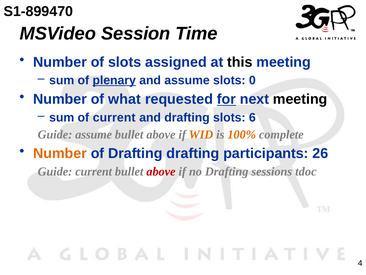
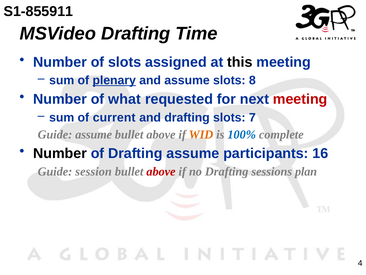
S1-899470: S1-899470 -> S1-855911 (38, 11)
MSVideo Session: Session -> Drafting (136, 34)
0: 0 -> 8 (252, 80)
for underline: present -> none (226, 99)
meeting colour: black -> red (300, 99)
6: 6 -> 7 (252, 117)
100% colour: orange -> blue (242, 134)
Number colour: orange -> black (60, 153)
Drafting drafting: drafting -> assume (193, 153)
26: 26 -> 16 (320, 153)
Guide current: current -> session (94, 171)
tdoc: tdoc -> plan (306, 171)
